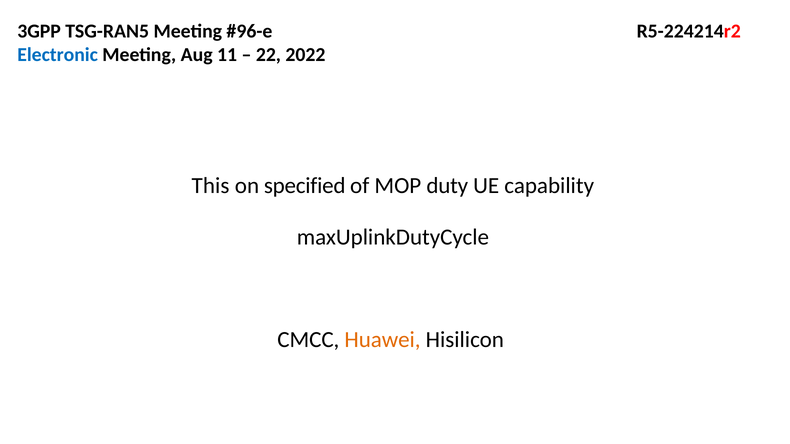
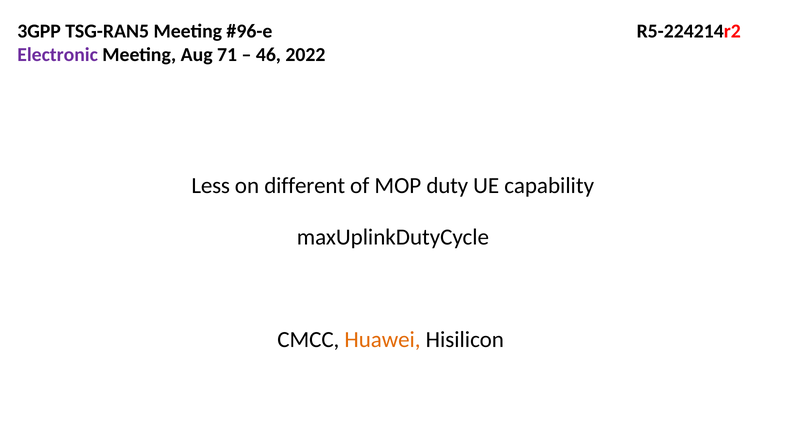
Electronic colour: blue -> purple (58, 55)
11: 11 -> 71 (227, 55)
22: 22 -> 46 (268, 55)
This: This -> Less (211, 186)
specified: specified -> different (305, 186)
